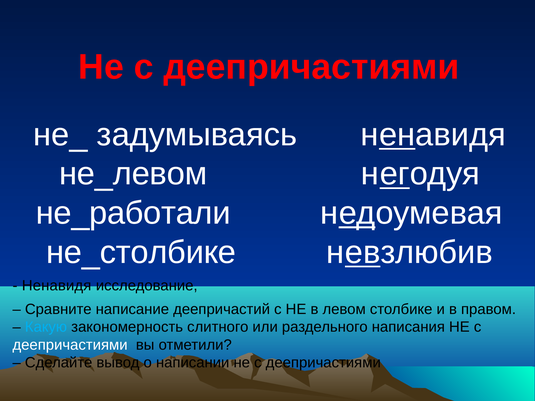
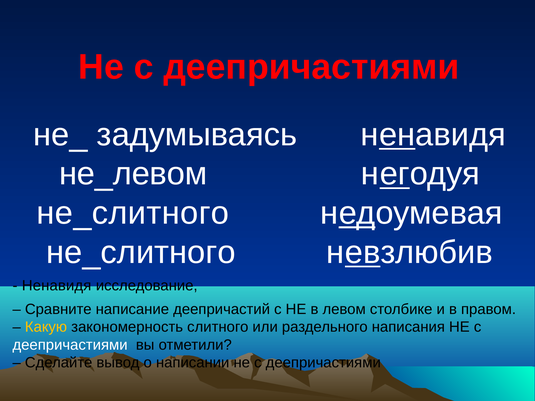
не_работали: не_работали -> не_слитного (133, 213)
не_столбике: не_столбике -> не_слитного (141, 252)
Какую colour: light blue -> yellow (46, 327)
